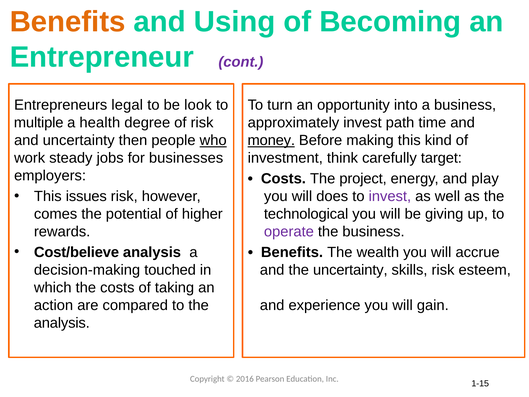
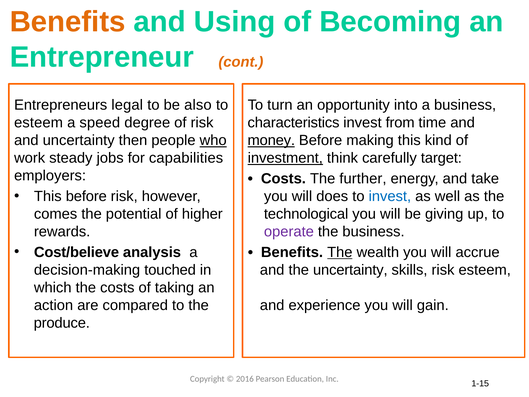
cont colour: purple -> orange (241, 62)
look: look -> also (198, 105)
multiple: multiple -> esteem (39, 123)
health: health -> speed (100, 123)
approximately: approximately -> characteristics (294, 123)
path: path -> from (400, 123)
businesses: businesses -> capabilities (186, 158)
investment underline: none -> present (285, 158)
project: project -> further (363, 179)
play: play -> take (485, 179)
This issues: issues -> before (86, 196)
invest colour: purple -> blue (390, 196)
The underline: none -> present (340, 252)
analysis: analysis -> produce (62, 323)
